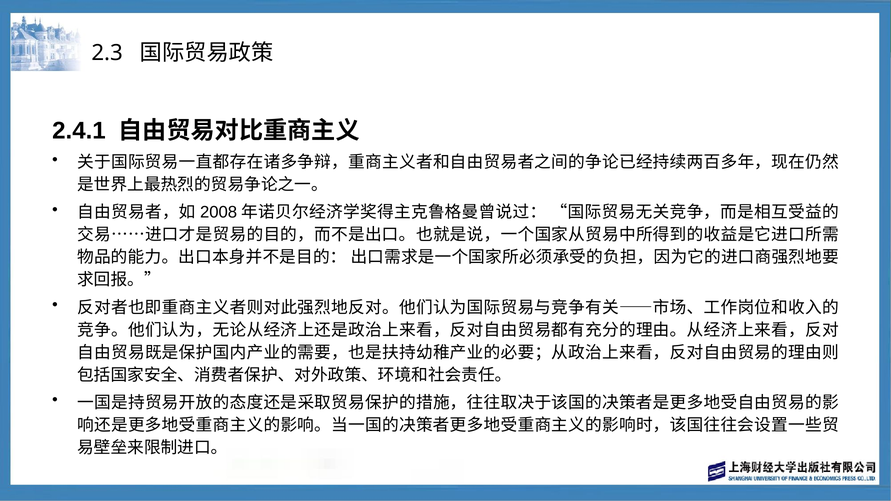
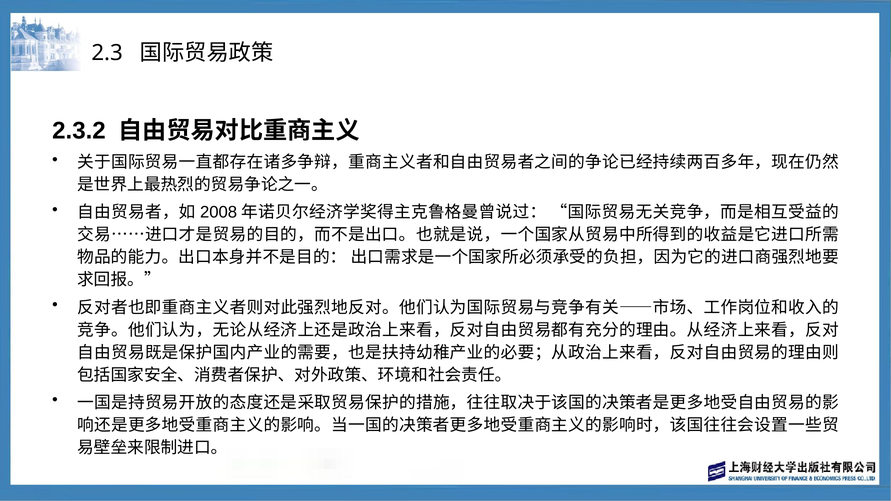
2.4.1: 2.4.1 -> 2.3.2 (79, 131)
